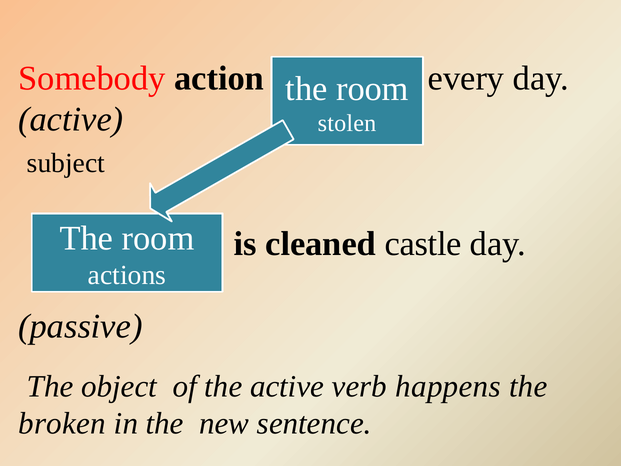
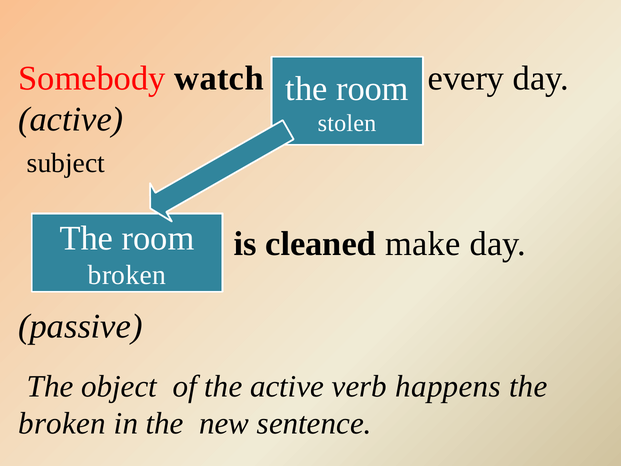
action: action -> watch (219, 78)
castle: castle -> make (423, 244)
actions: actions -> broken (127, 275)
